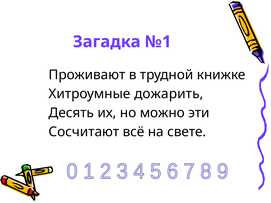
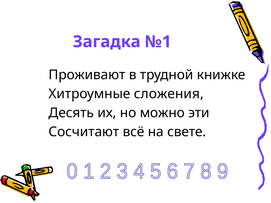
дожарить: дожарить -> сложения (169, 94)
